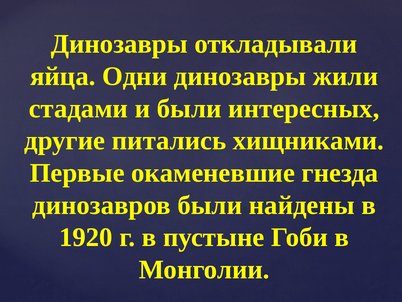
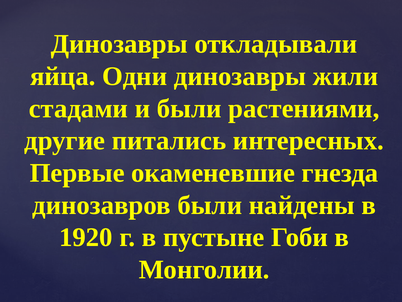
интересных: интересных -> растениями (304, 108)
хищниками: хищниками -> интересных (308, 141)
